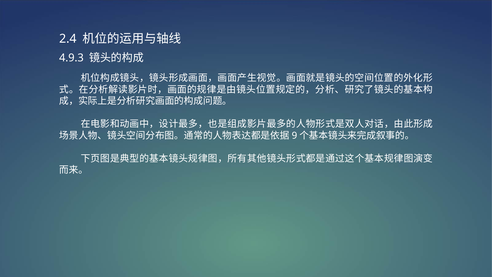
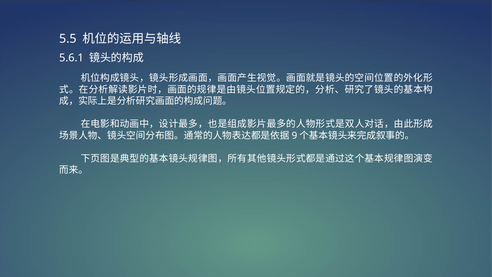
2.4: 2.4 -> 5.5 (68, 39)
4.9.3: 4.9.3 -> 5.6.1 (71, 58)
